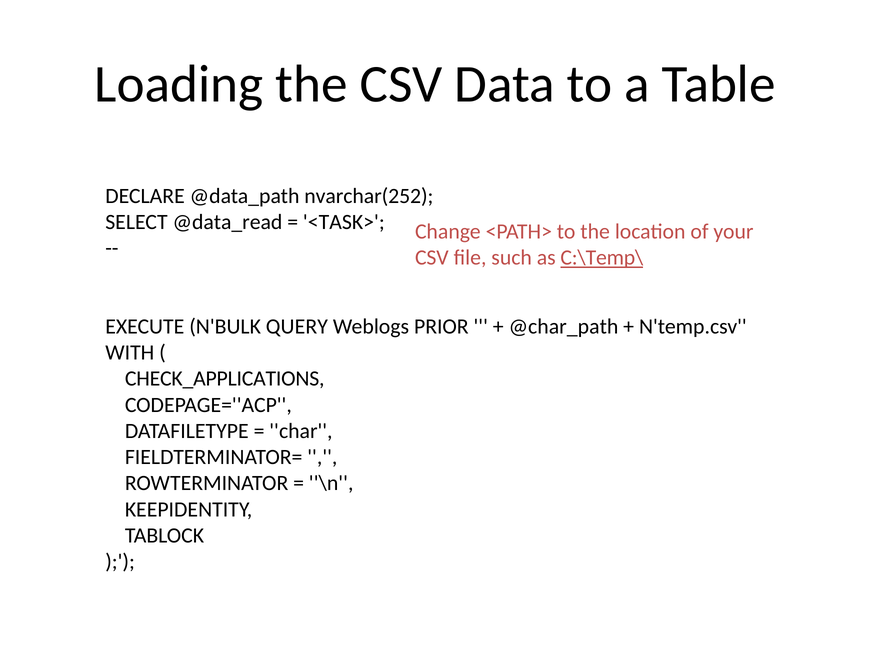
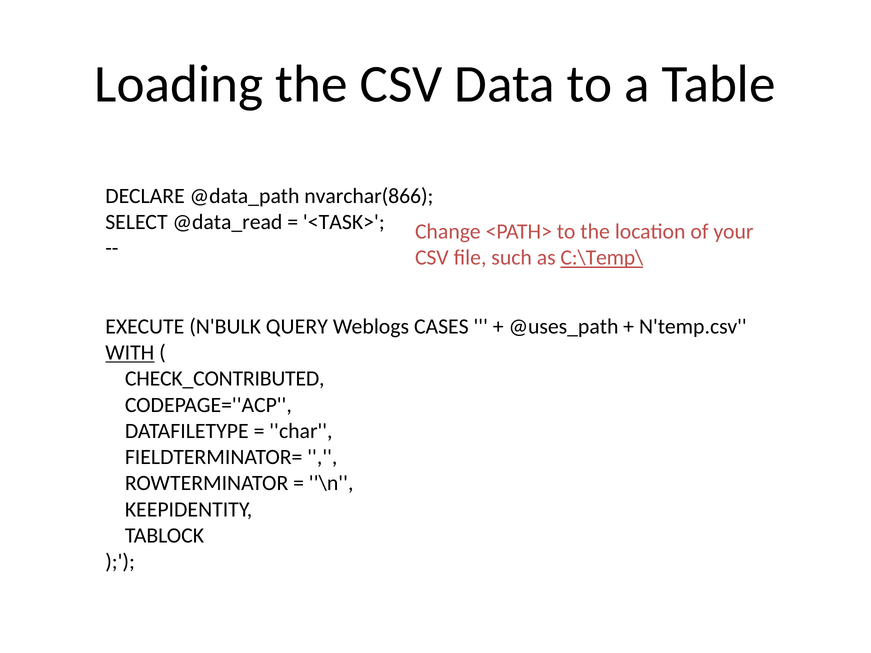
nvarchar(252: nvarchar(252 -> nvarchar(866 (369, 196)
PRIOR: PRIOR -> CASES (441, 327)
@char_path: @char_path -> @uses_path (564, 327)
WITH underline: none -> present (130, 353)
CHECK_APPLICATIONS: CHECK_APPLICATIONS -> CHECK_CONTRIBUTED (225, 379)
